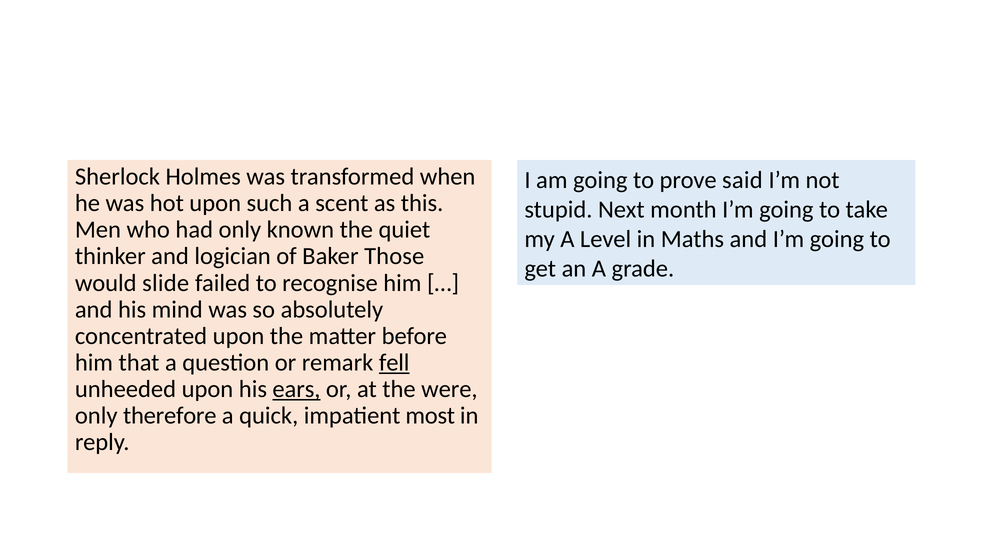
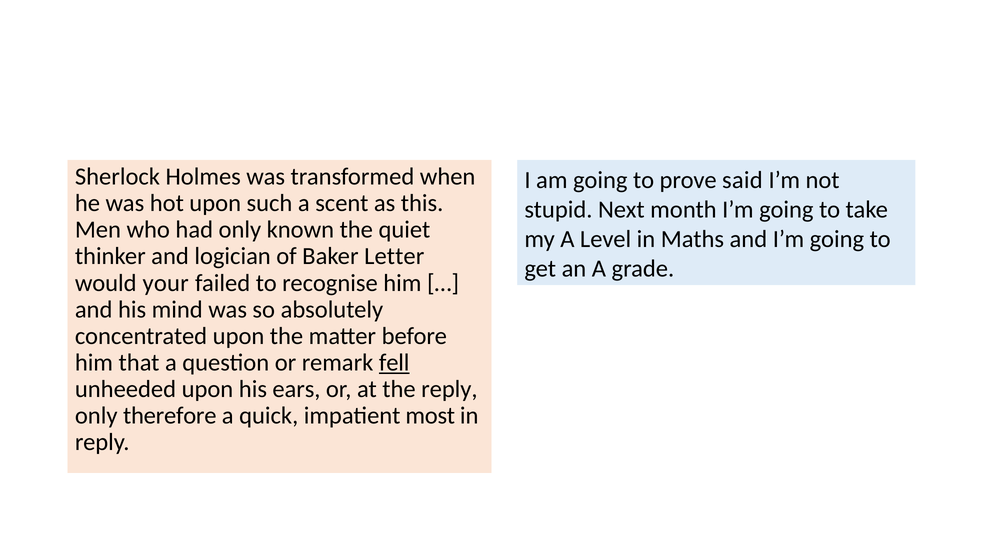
Those: Those -> Letter (394, 256)
slide: slide -> your (166, 283)
ears underline: present -> none (296, 389)
the were: were -> reply (449, 389)
